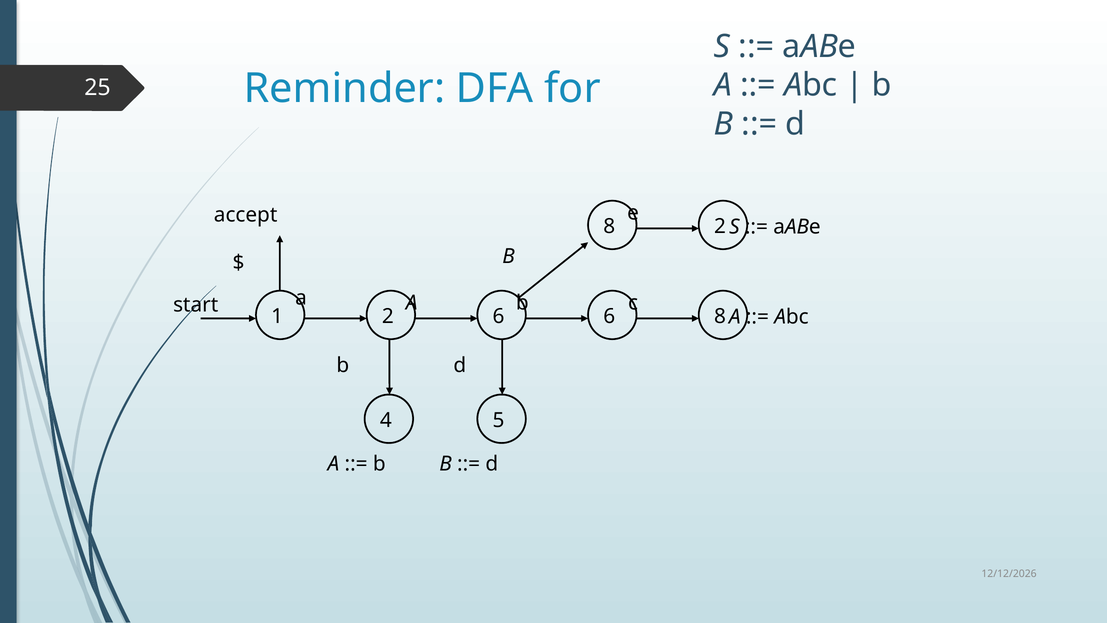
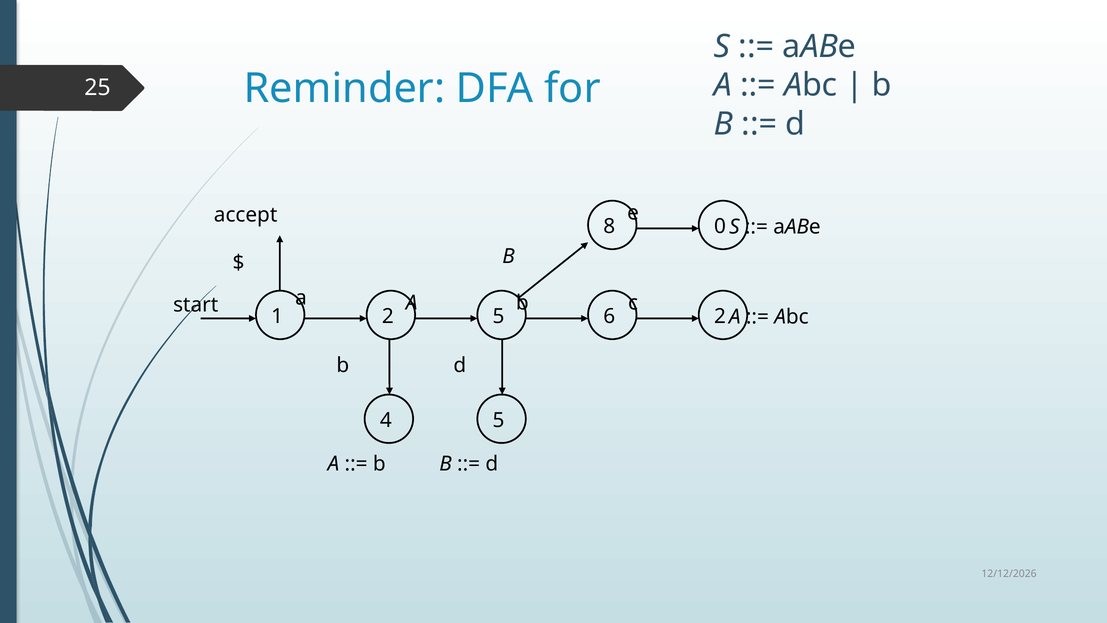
8 2: 2 -> 0 (720, 226)
2 6: 6 -> 5 (499, 316)
6 8: 8 -> 2 (720, 316)
